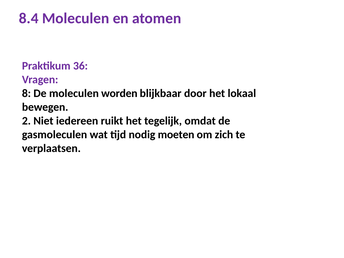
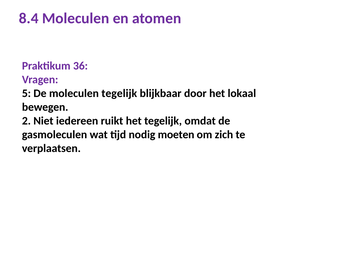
8: 8 -> 5 (26, 93)
moleculen worden: worden -> tegelijk (119, 93)
